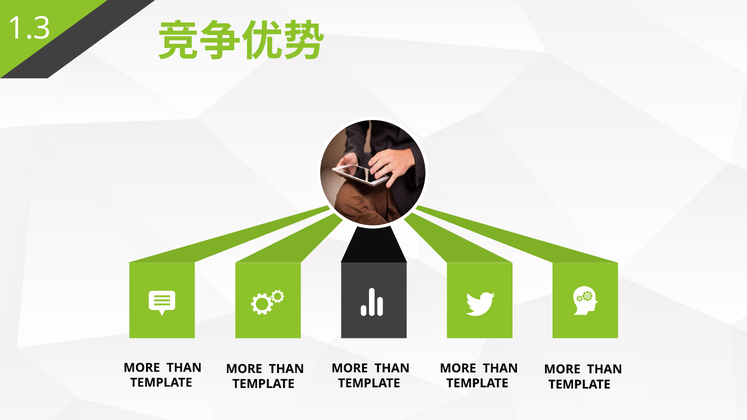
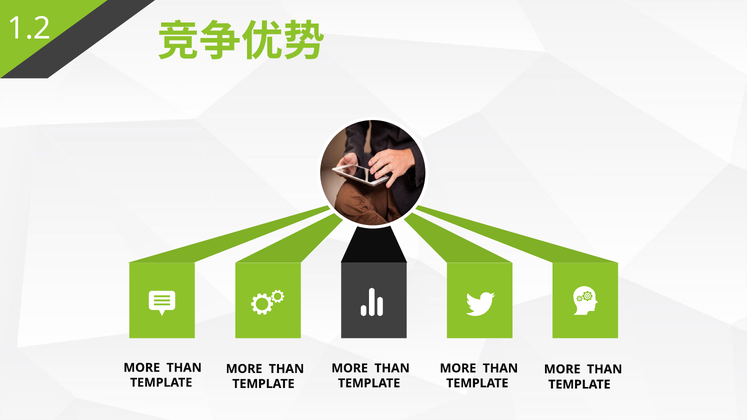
1.3: 1.3 -> 1.2 (29, 28)
